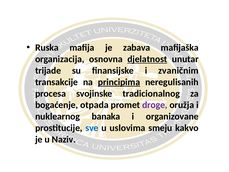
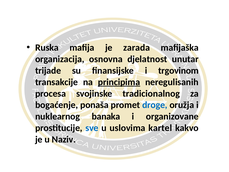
zabava: zabava -> zarada (137, 48)
djelatnost underline: present -> none (147, 59)
zvaničnim: zvaničnim -> trgovinom (178, 71)
otpada: otpada -> ponaša (94, 105)
droge colour: purple -> blue (155, 105)
smeju: smeju -> kartel (160, 128)
